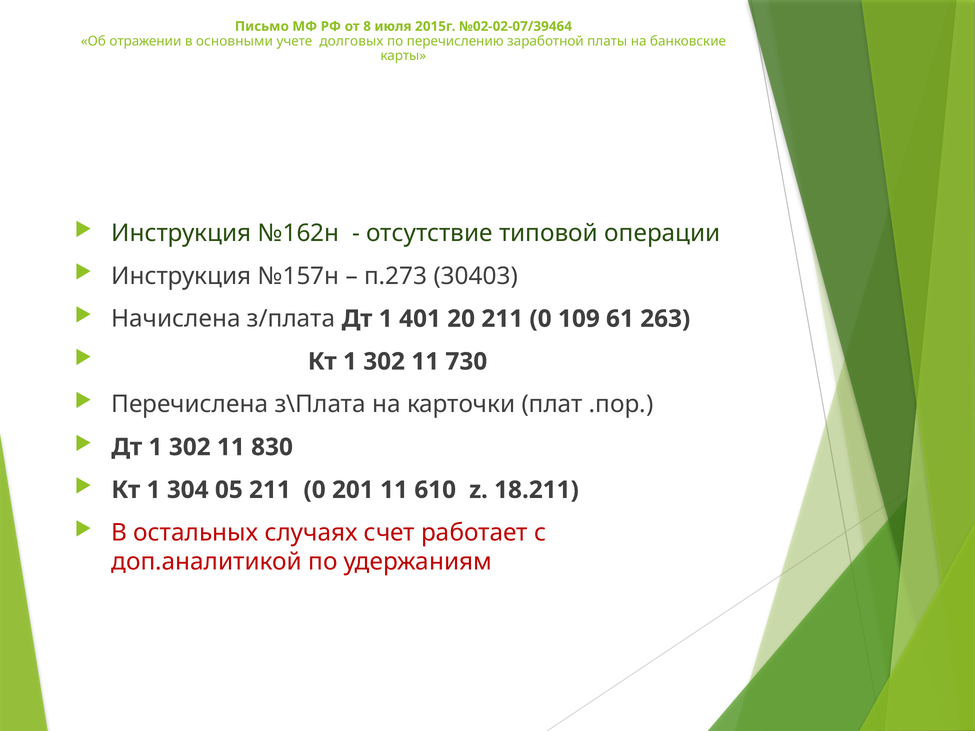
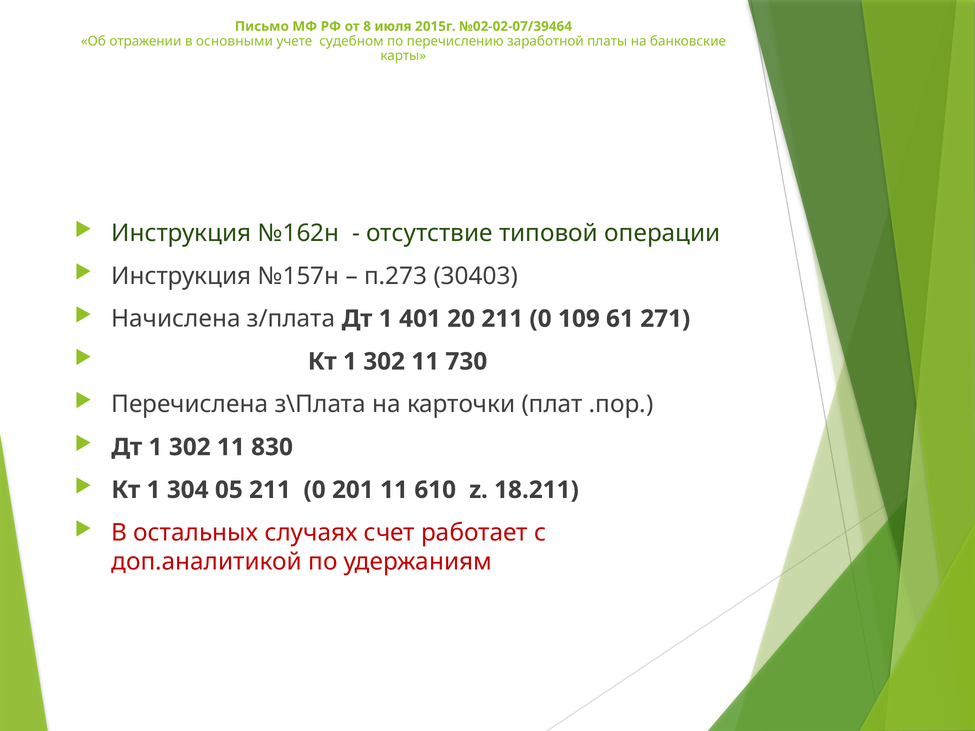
долговых: долговых -> судебном (351, 41)
263: 263 -> 271 (665, 319)
